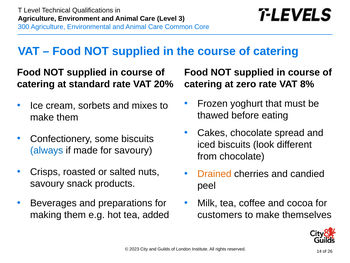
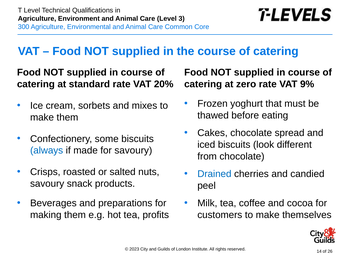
8%: 8% -> 9% (307, 84)
Drained colour: orange -> blue (214, 174)
added: added -> profits (156, 214)
